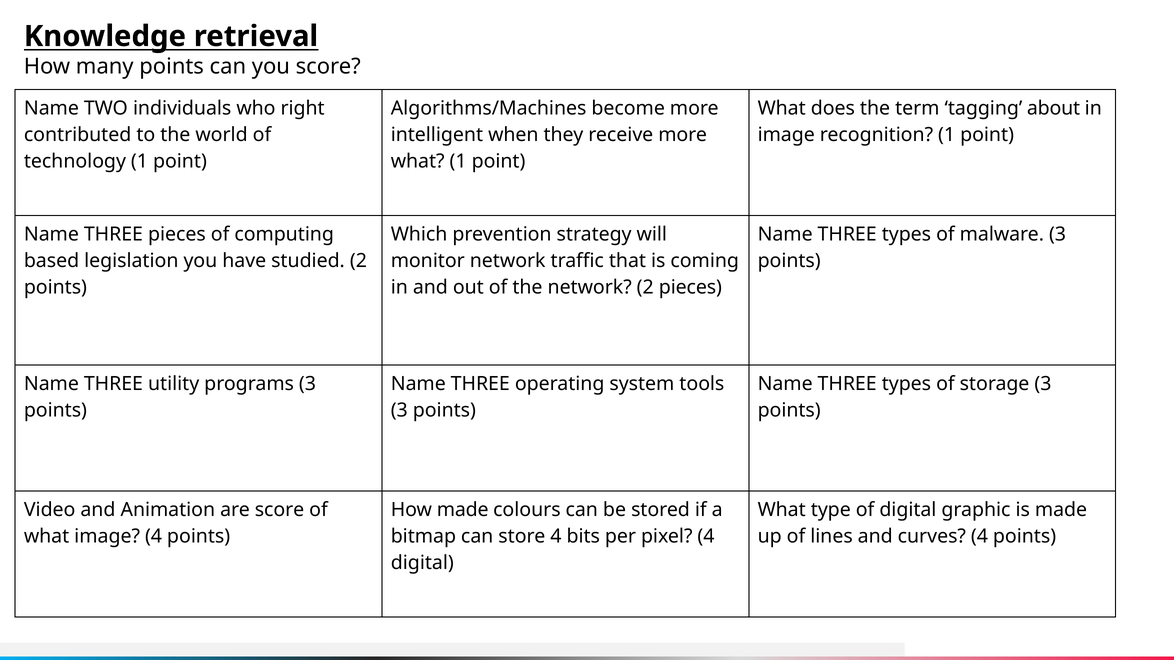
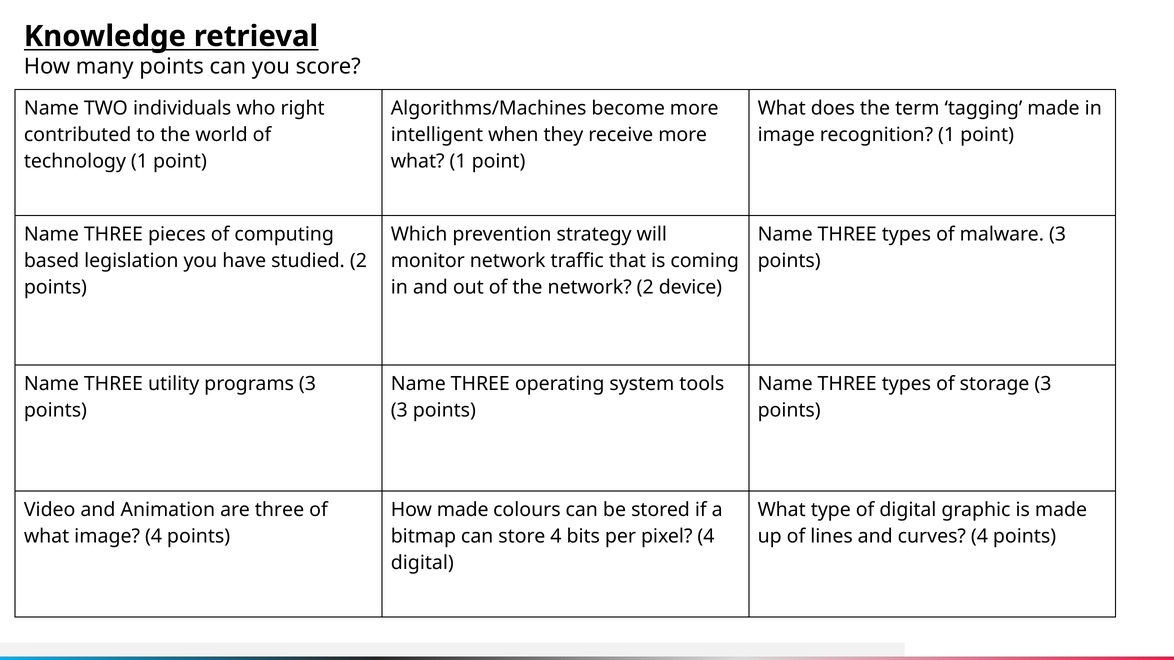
tagging about: about -> made (1053, 108)
2 pieces: pieces -> device (690, 287)
are score: score -> three (279, 510)
